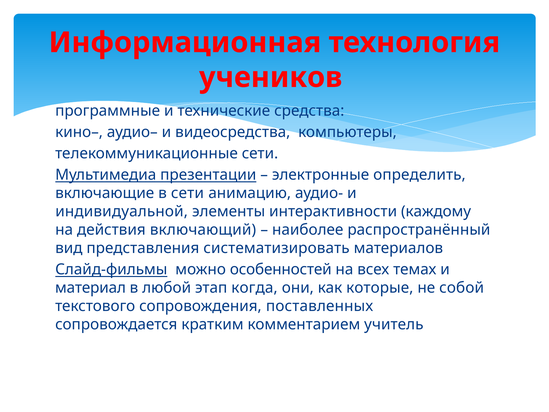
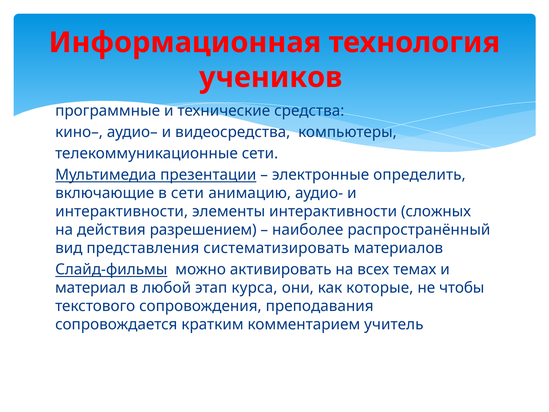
индивидуальной: индивидуальной -> интерактивности (122, 211)
каждому: каждому -> сложных (436, 211)
включающий: включающий -> разрешением (203, 230)
особенностей: особенностей -> активировать (281, 269)
когда: когда -> курса (254, 288)
собой: собой -> чтобы (462, 288)
поставленных: поставленных -> преподавания (320, 306)
